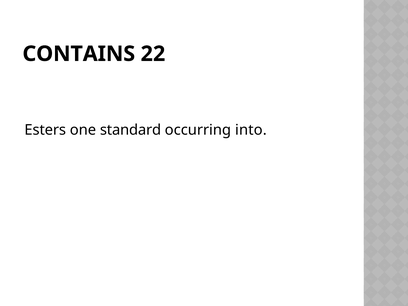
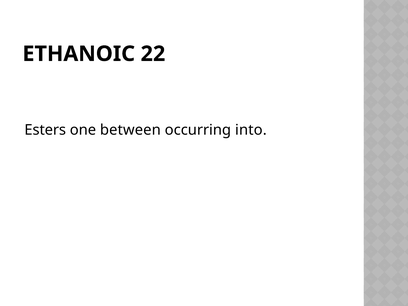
CONTAINS: CONTAINS -> ETHANOIC (79, 54)
standard: standard -> between (130, 130)
